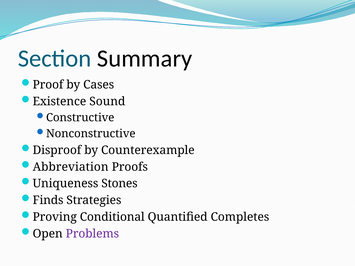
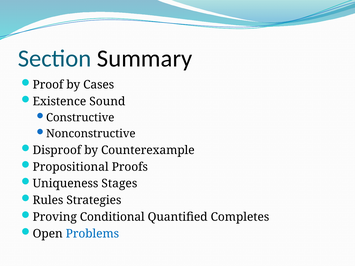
Abbreviation: Abbreviation -> Propositional (71, 167)
Stones: Stones -> Stages (119, 184)
Finds: Finds -> Rules (48, 201)
Problems colour: purple -> blue (92, 234)
